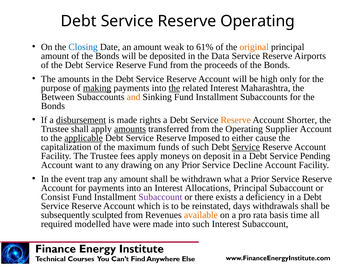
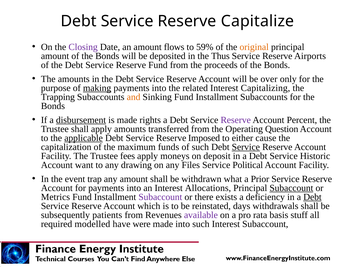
Reserve Operating: Operating -> Capitalize (257, 21)
Closing colour: blue -> purple (83, 47)
weak: weak -> flows (174, 47)
61%: 61% -> 59% (205, 47)
Data: Data -> Thus (220, 56)
high: high -> over (269, 79)
the underline: present -> none (174, 88)
Maharashtra: Maharashtra -> Capitalizing (265, 88)
Between: Between -> Trapping (58, 97)
Reserve colour: orange -> purple (236, 120)
Shorter: Shorter -> Percent (302, 120)
amounts underline: present -> none (130, 129)
Supplier: Supplier -> Question (282, 129)
Pending: Pending -> Historic (315, 156)
any Prior: Prior -> Files (191, 165)
Decline: Decline -> Political (248, 165)
Subaccount underline: none -> present (291, 188)
Consist: Consist -> Metrics (55, 197)
Debt underline: none -> present (312, 197)
sculpted: sculpted -> patients (107, 215)
available colour: orange -> purple (201, 215)
time: time -> stuff (299, 215)
